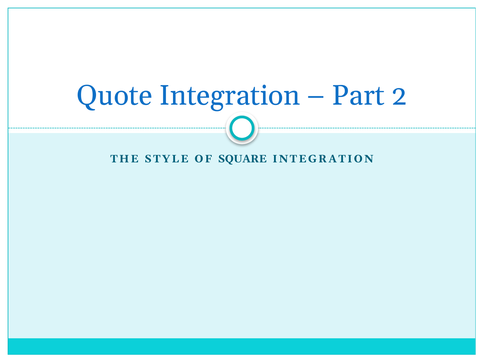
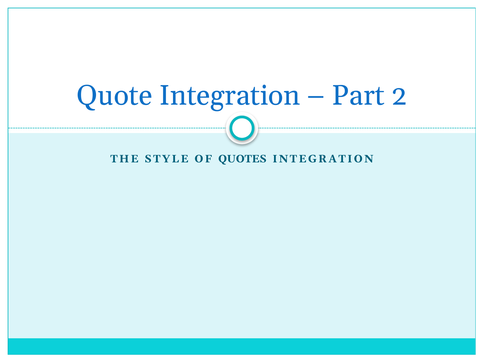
SQUARE: SQUARE -> QUOTES (242, 159)
